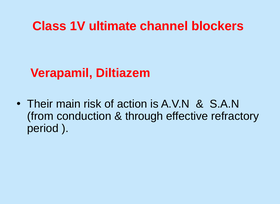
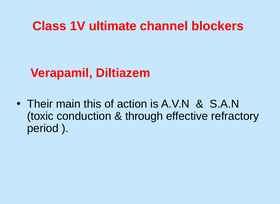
risk: risk -> this (92, 104)
from: from -> toxic (40, 116)
